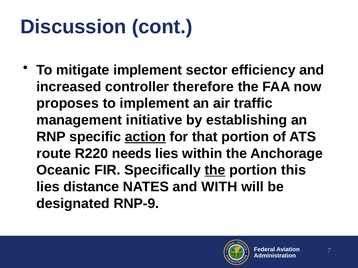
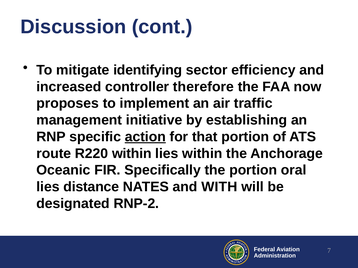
mitigate implement: implement -> identifying (148, 70)
R220 needs: needs -> within (132, 154)
the underline: present -> none (215, 170)
this: this -> oral (294, 170)
RNP-9: RNP-9 -> RNP-2 (136, 204)
